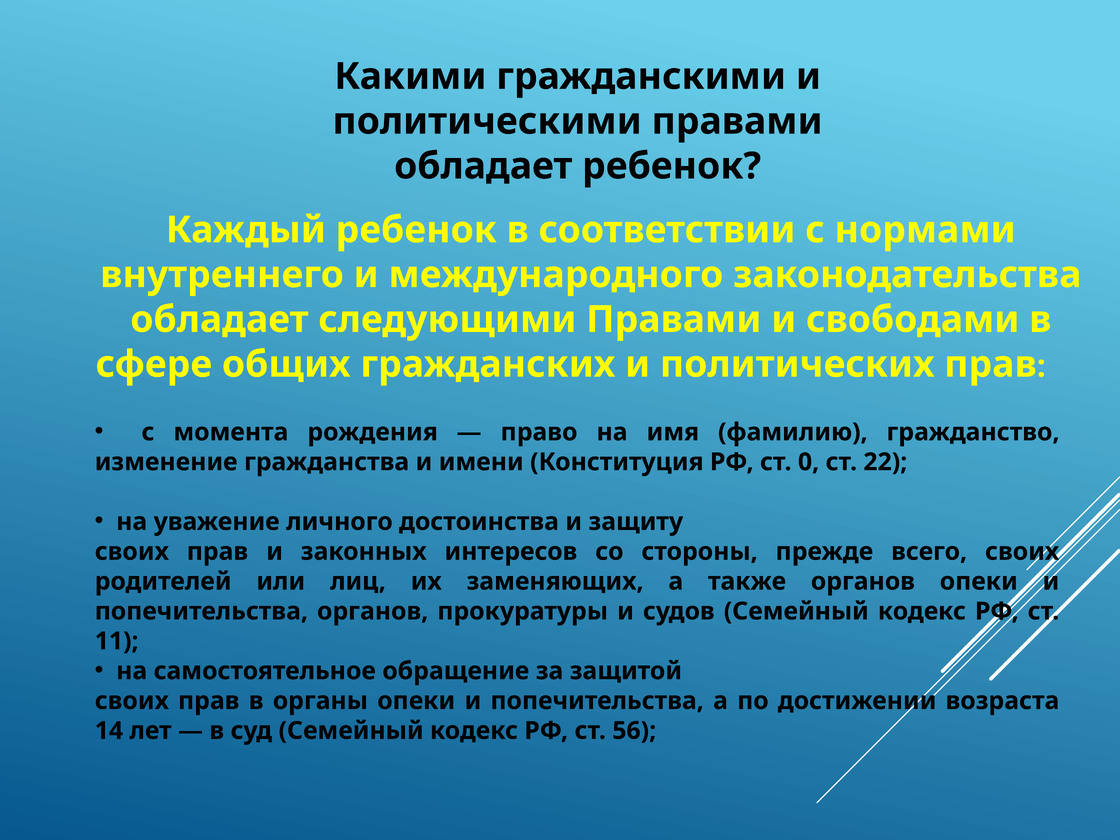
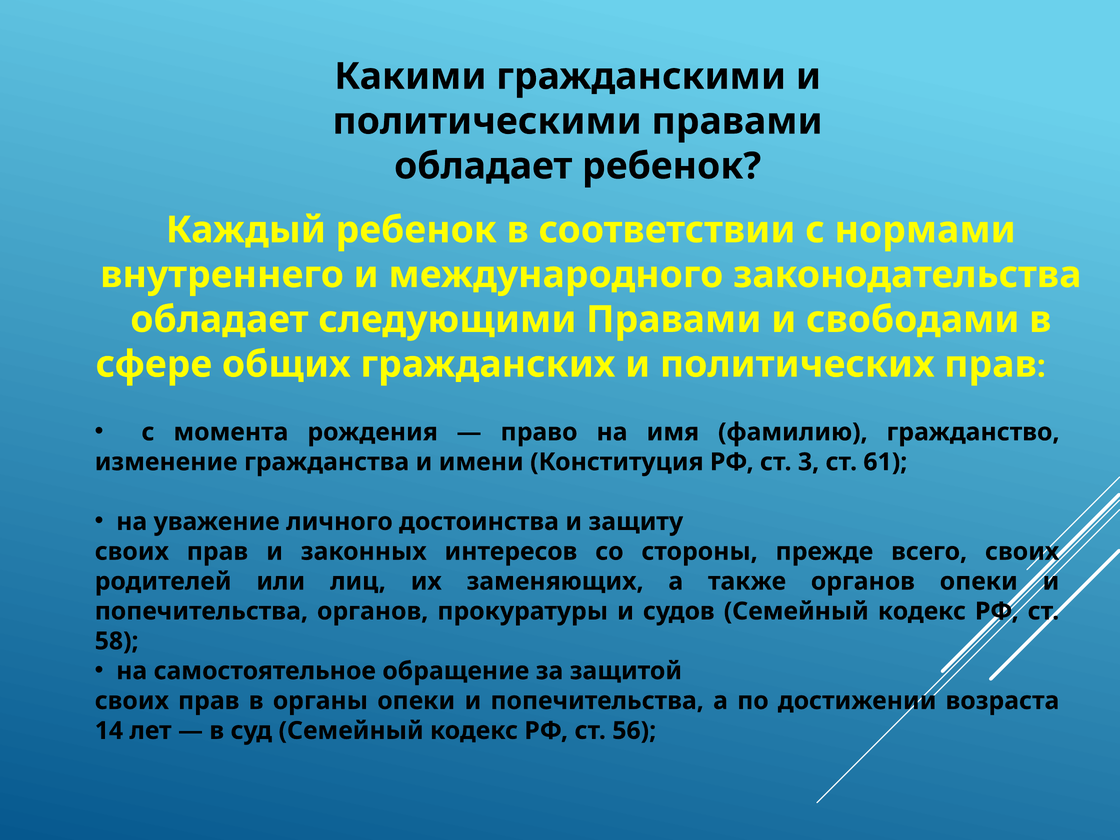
0: 0 -> 3 (809, 462)
22: 22 -> 61 (885, 462)
11: 11 -> 58 (117, 641)
